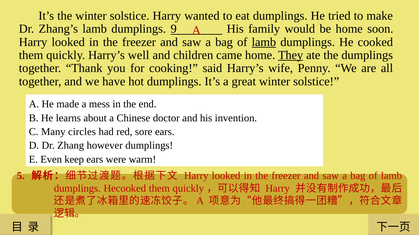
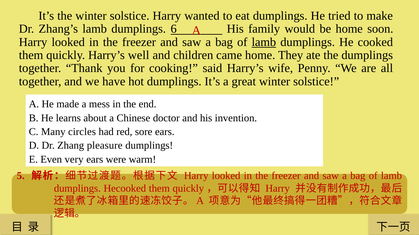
9: 9 -> 6 (174, 29)
They underline: present -> none (291, 55)
however: however -> pleasure (105, 146)
keep: keep -> very (74, 160)
